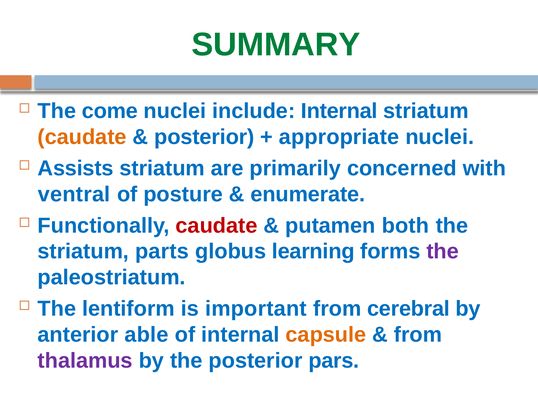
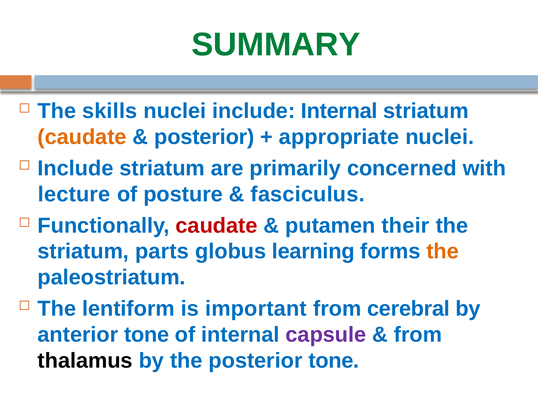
come: come -> skills (110, 111)
Assists: Assists -> Include (75, 169)
ventral: ventral -> lecture (74, 195)
enumerate: enumerate -> fasciculus (308, 195)
both: both -> their (405, 226)
the colour: purple -> orange (443, 252)
anterior able: able -> tone (147, 335)
capsule colour: orange -> purple (326, 335)
thalamus colour: purple -> black (85, 361)
posterior pars: pars -> tone (334, 361)
